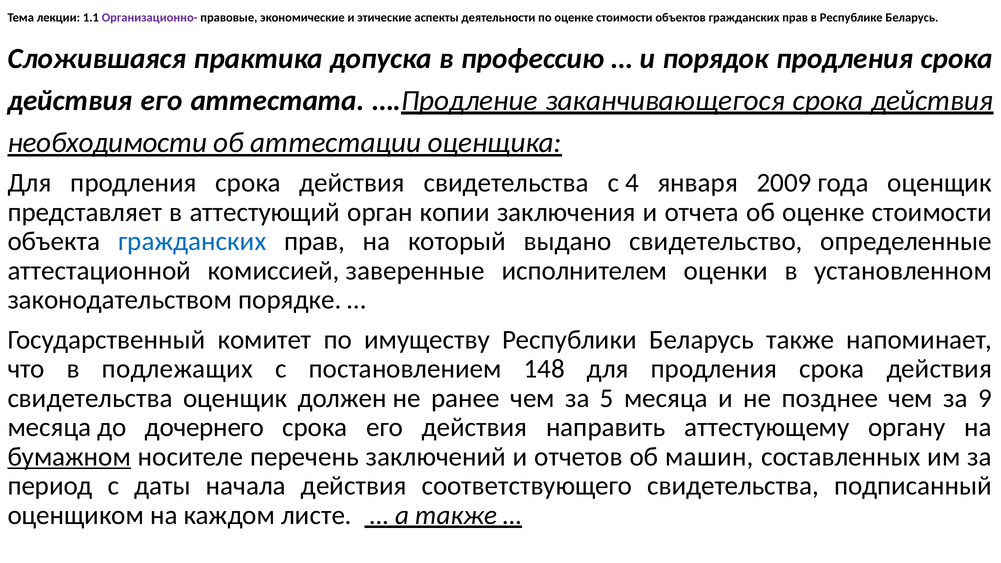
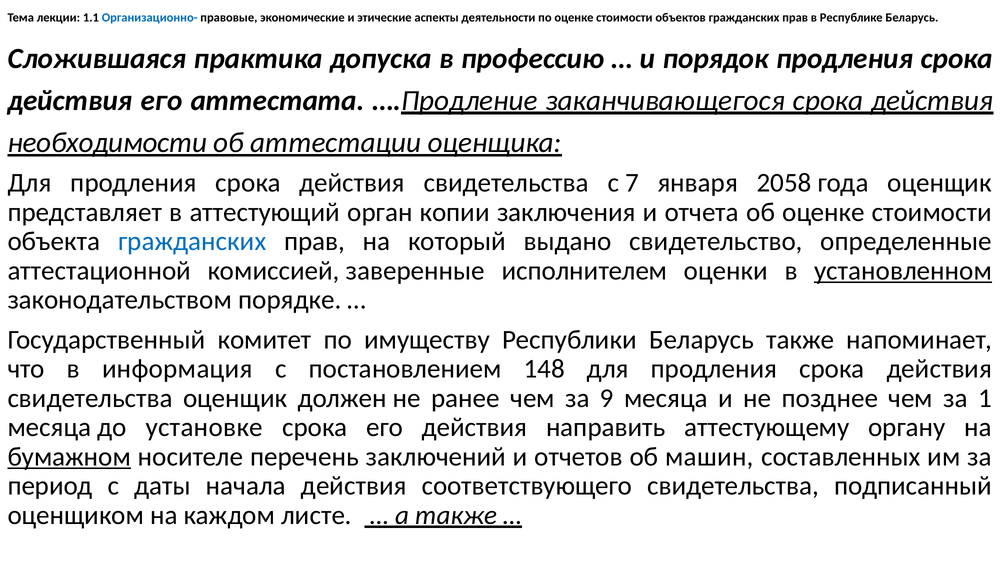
Организационно- colour: purple -> blue (150, 18)
4: 4 -> 7 (632, 183)
2009: 2009 -> 2058 (784, 183)
установленном underline: none -> present (903, 271)
подлежащих: подлежащих -> информация (177, 369)
5: 5 -> 9 (607, 398)
9: 9 -> 1 (985, 398)
дочернего: дочернего -> установке (204, 428)
